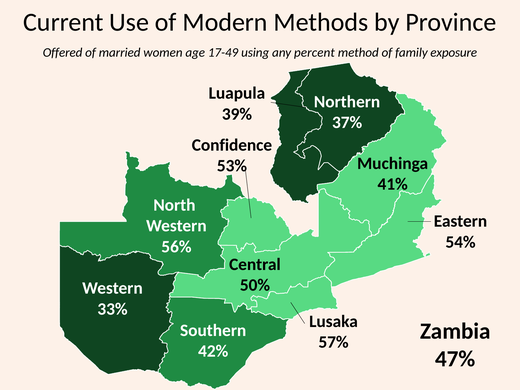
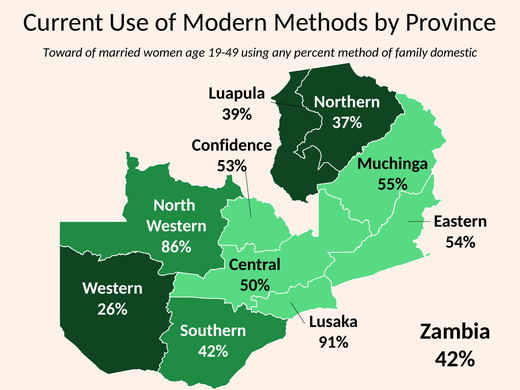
Offered: Offered -> Toward (63, 53)
17-49: 17-49 -> 19-49 (223, 53)
exposure: exposure -> domestic (454, 53)
41%: 41% -> 55% (393, 184)
56%: 56% -> 86% (176, 247)
33%: 33% -> 26% (112, 309)
57%: 57% -> 91% (334, 342)
47%: 47% -> 42% (455, 359)
